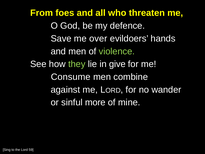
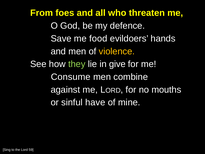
over: over -> food (98, 38)
violence colour: light green -> yellow (117, 51)
wander: wander -> mouths (166, 90)
more: more -> have (95, 102)
